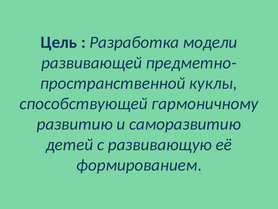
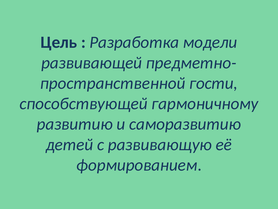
куклы: куклы -> гости (213, 83)
